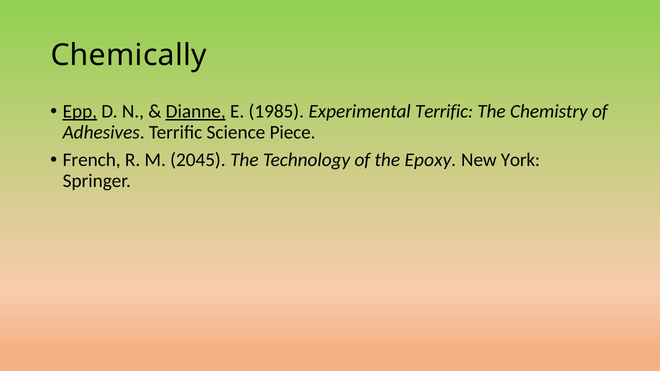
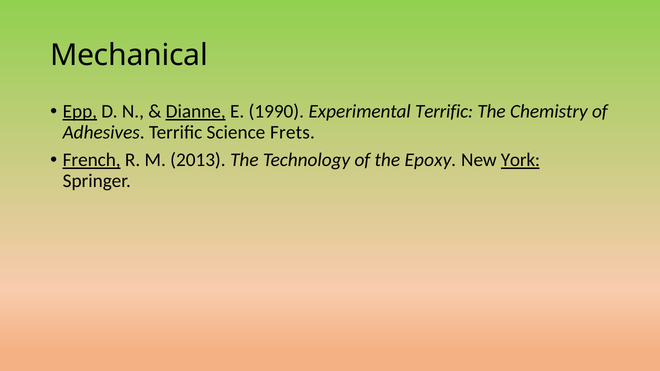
Chemically: Chemically -> Mechanical (129, 55)
1985: 1985 -> 1990 (276, 112)
Piece: Piece -> Frets (292, 132)
French underline: none -> present (92, 160)
2045: 2045 -> 2013 (198, 160)
York underline: none -> present (520, 160)
